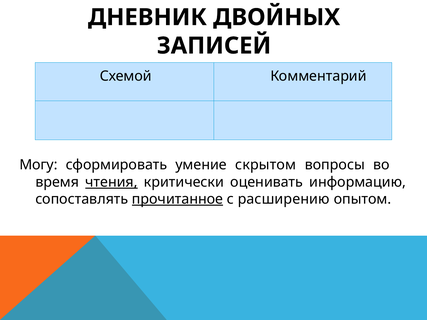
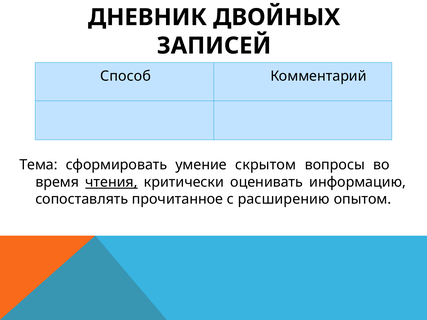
Схемой: Схемой -> Способ (126, 76)
Могу: Могу -> Тема (38, 165)
прочитанное underline: present -> none (178, 199)
